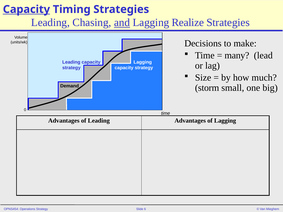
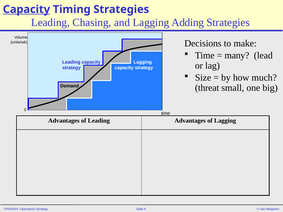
and underline: present -> none (122, 23)
Realize: Realize -> Adding (188, 23)
storm: storm -> threat (207, 88)
